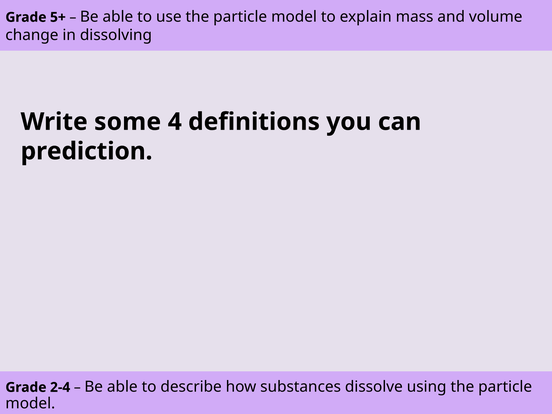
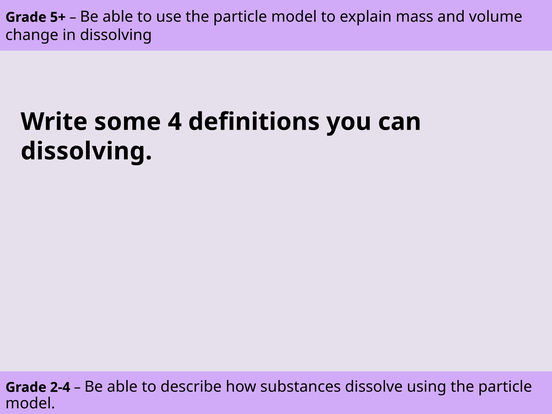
prediction: prediction -> dissolving (86, 151)
